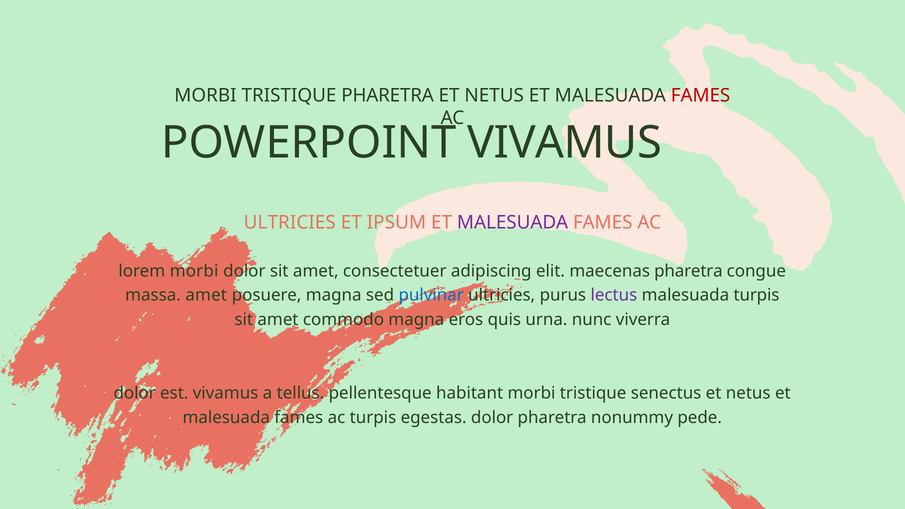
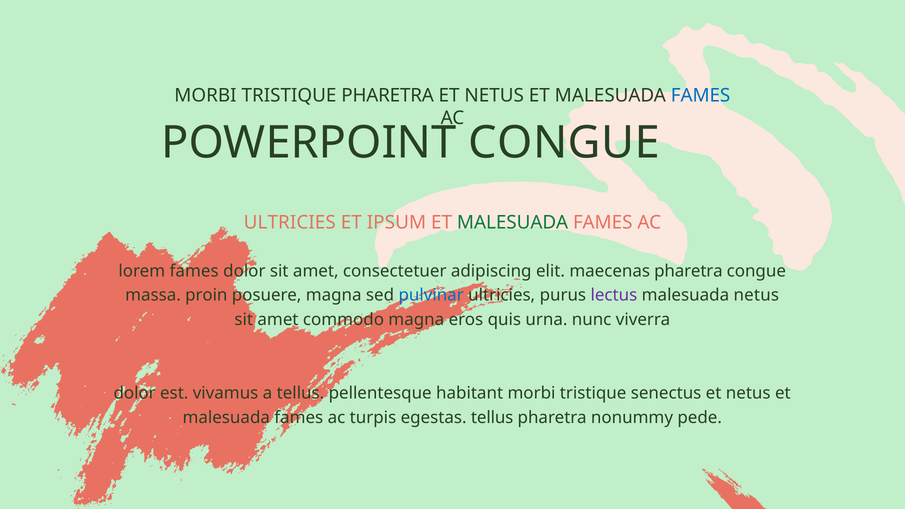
FAMES colour: red -> blue (701, 95)
POWERPOINT VIVAMUS: VIVAMUS -> CONGUE (564, 143)
MALESUADA colour: purple -> green (513, 223)
lorem morbi: morbi -> fames (194, 271)
massa amet: amet -> proin (206, 295)
malesuada turpis: turpis -> netus (756, 295)
egestas dolor: dolor -> tellus (492, 417)
